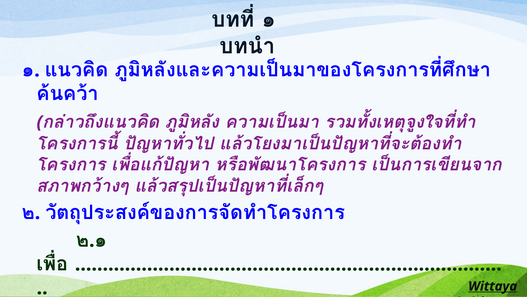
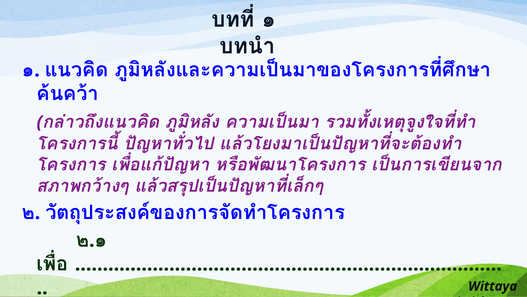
Wittaya underline: present -> none (493, 286)
